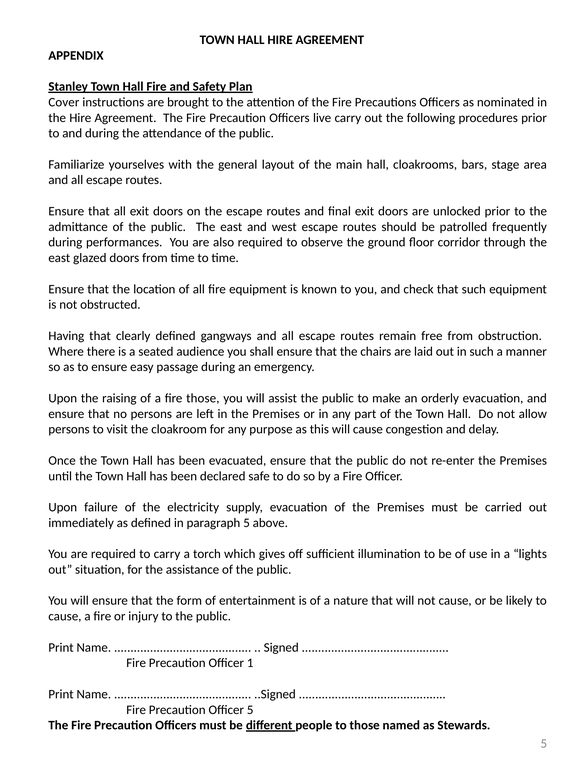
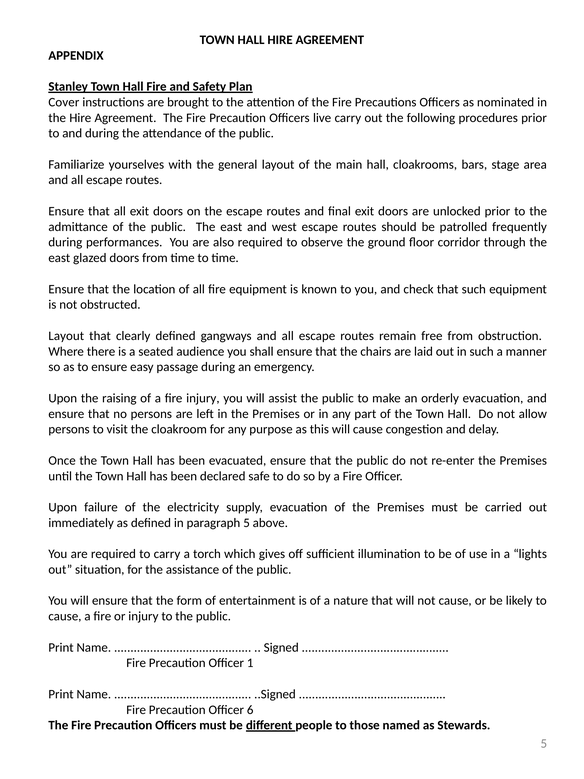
Having: Having -> Layout (66, 336)
fire those: those -> injury (203, 398)
Officer 5: 5 -> 6 (250, 709)
